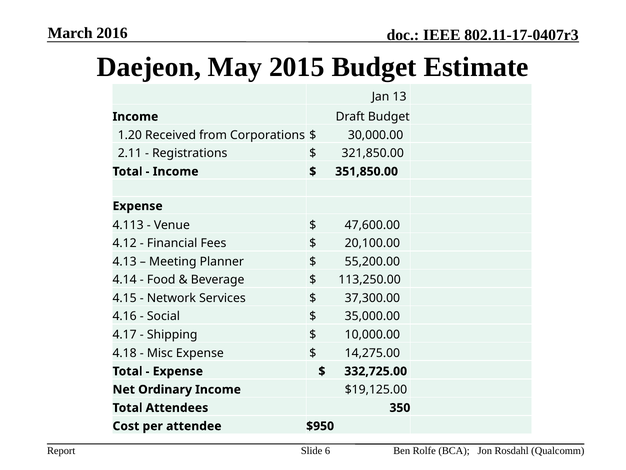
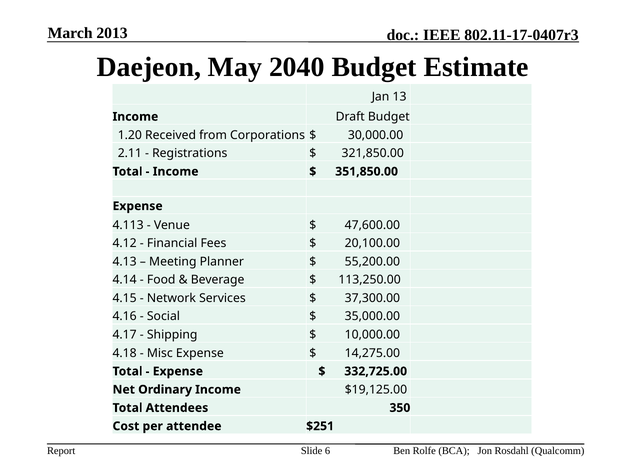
2016: 2016 -> 2013 (112, 33)
2015: 2015 -> 2040 (297, 67)
$950: $950 -> $251 (320, 426)
